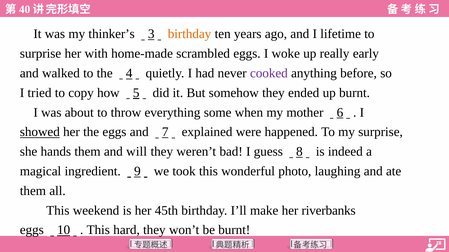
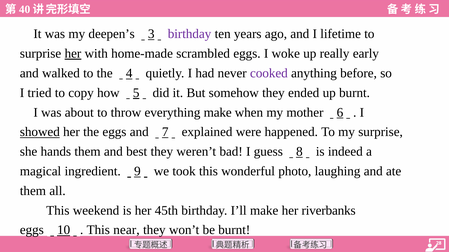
thinker’s: thinker’s -> deepen’s (112, 34)
birthday colour: orange -> purple (190, 34)
her underline: none -> present (73, 54)
everything some: some -> make (218, 113)
will: will -> best (137, 152)
hard: hard -> near (126, 230)
